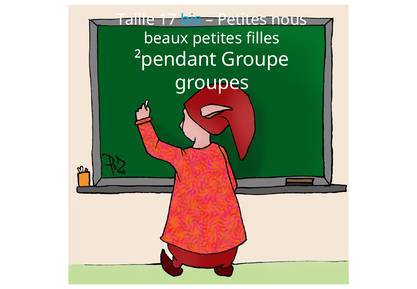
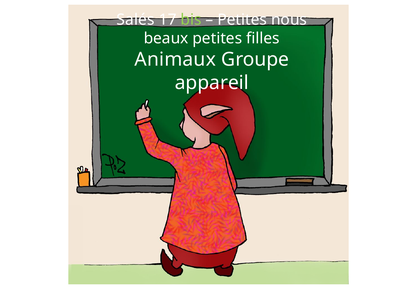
Taille: Taille -> Salés (136, 20)
bis colour: light blue -> light green (191, 20)
²pendant: ²pendant -> Animaux (175, 60)
groupes: groupes -> appareil (212, 83)
